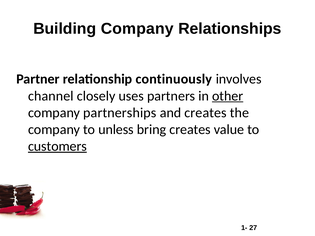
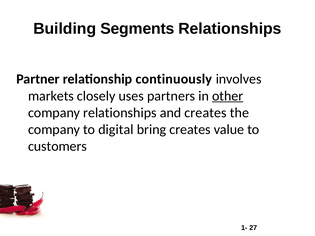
Building Company: Company -> Segments (137, 29)
channel: channel -> markets (51, 96)
company partnerships: partnerships -> relationships (120, 113)
unless: unless -> digital (116, 130)
customers underline: present -> none (58, 146)
